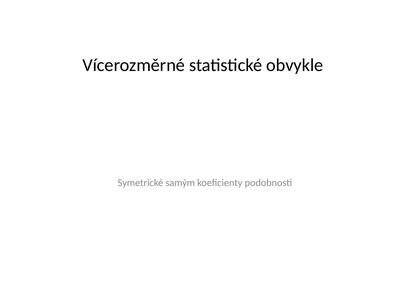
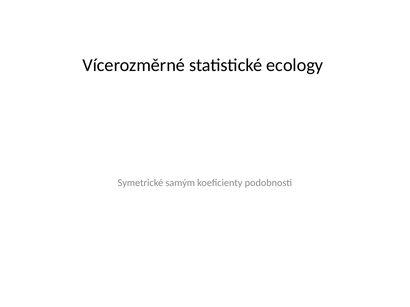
obvykle: obvykle -> ecology (295, 65)
